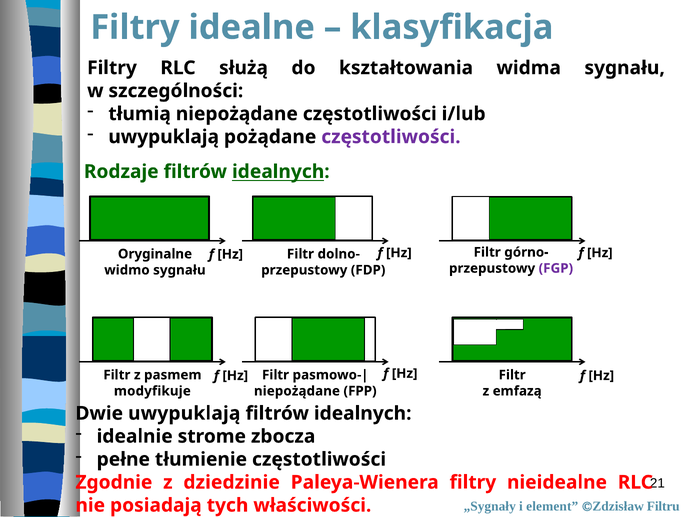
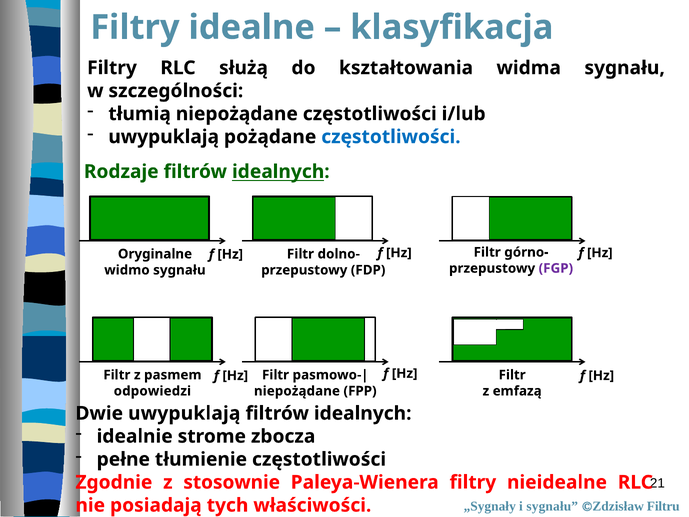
częstotliwości colour: purple -> blue (391, 137)
modyfikuje: modyfikuje -> odpowiedzi (152, 391)
dziedzinie: dziedzinie -> stosownie (232, 482)
i element: element -> sygnału (552, 506)
